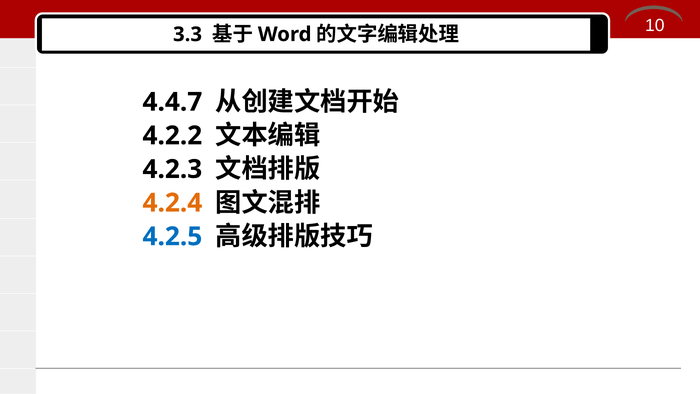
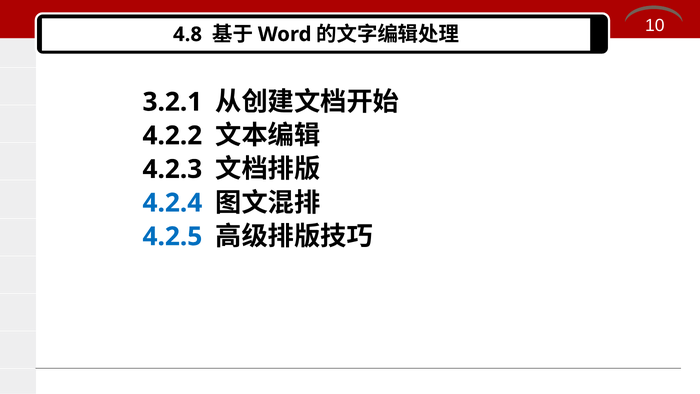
3.3: 3.3 -> 4.8 (188, 34)
4.4.7: 4.4.7 -> 3.2.1 (172, 102)
4.2.4 colour: orange -> blue (172, 203)
